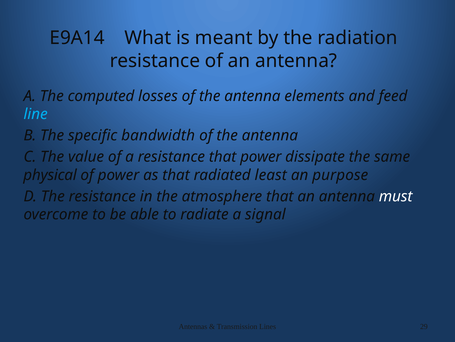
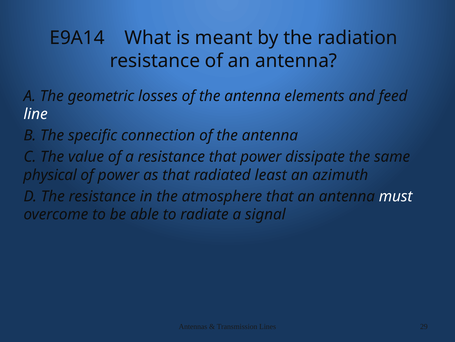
computed: computed -> geometric (101, 96)
line colour: light blue -> white (36, 114)
bandwidth: bandwidth -> connection (158, 135)
purpose: purpose -> azimuth (340, 175)
